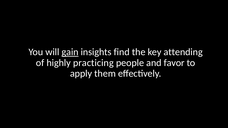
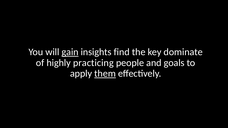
attending: attending -> dominate (183, 52)
favor: favor -> goals (174, 63)
them underline: none -> present (105, 74)
